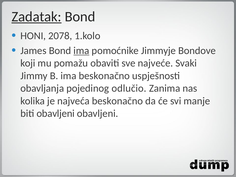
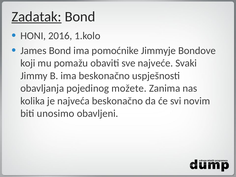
2078: 2078 -> 2016 (60, 36)
ima underline: present -> none (81, 51)
odlučio: odlučio -> možete (129, 88)
manje: manje -> novim (197, 101)
biti obavljeni: obavljeni -> unosimo (56, 114)
